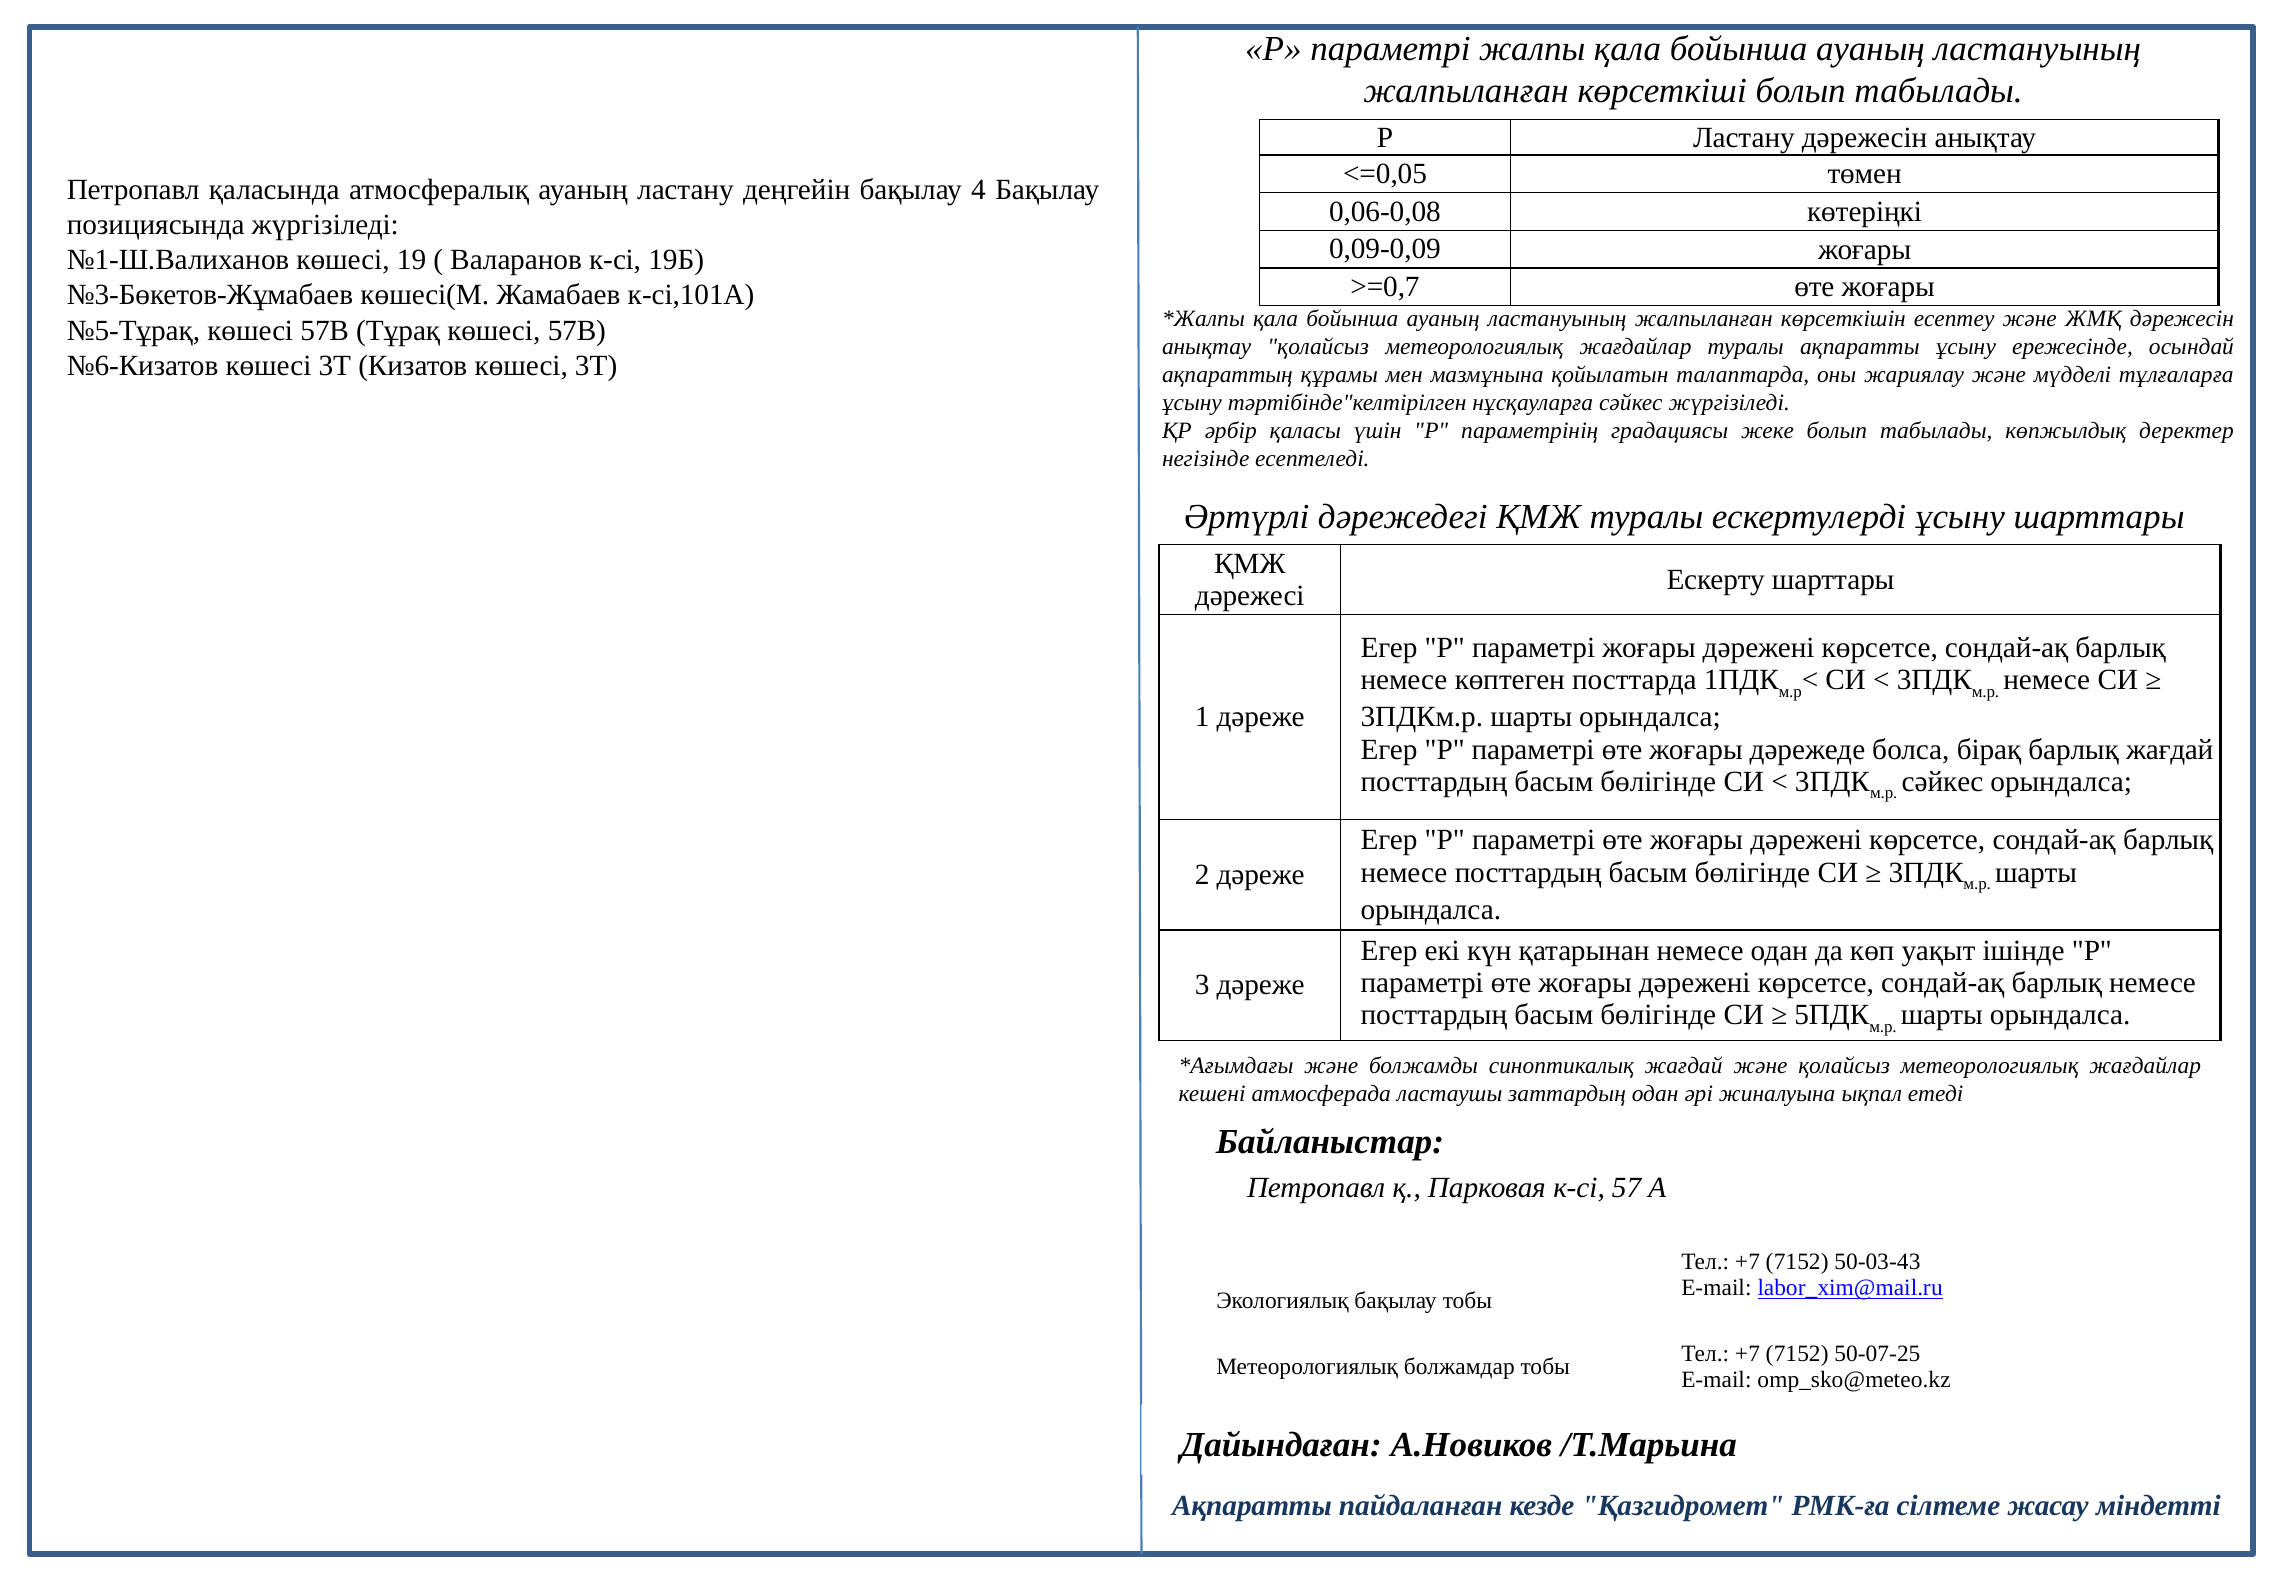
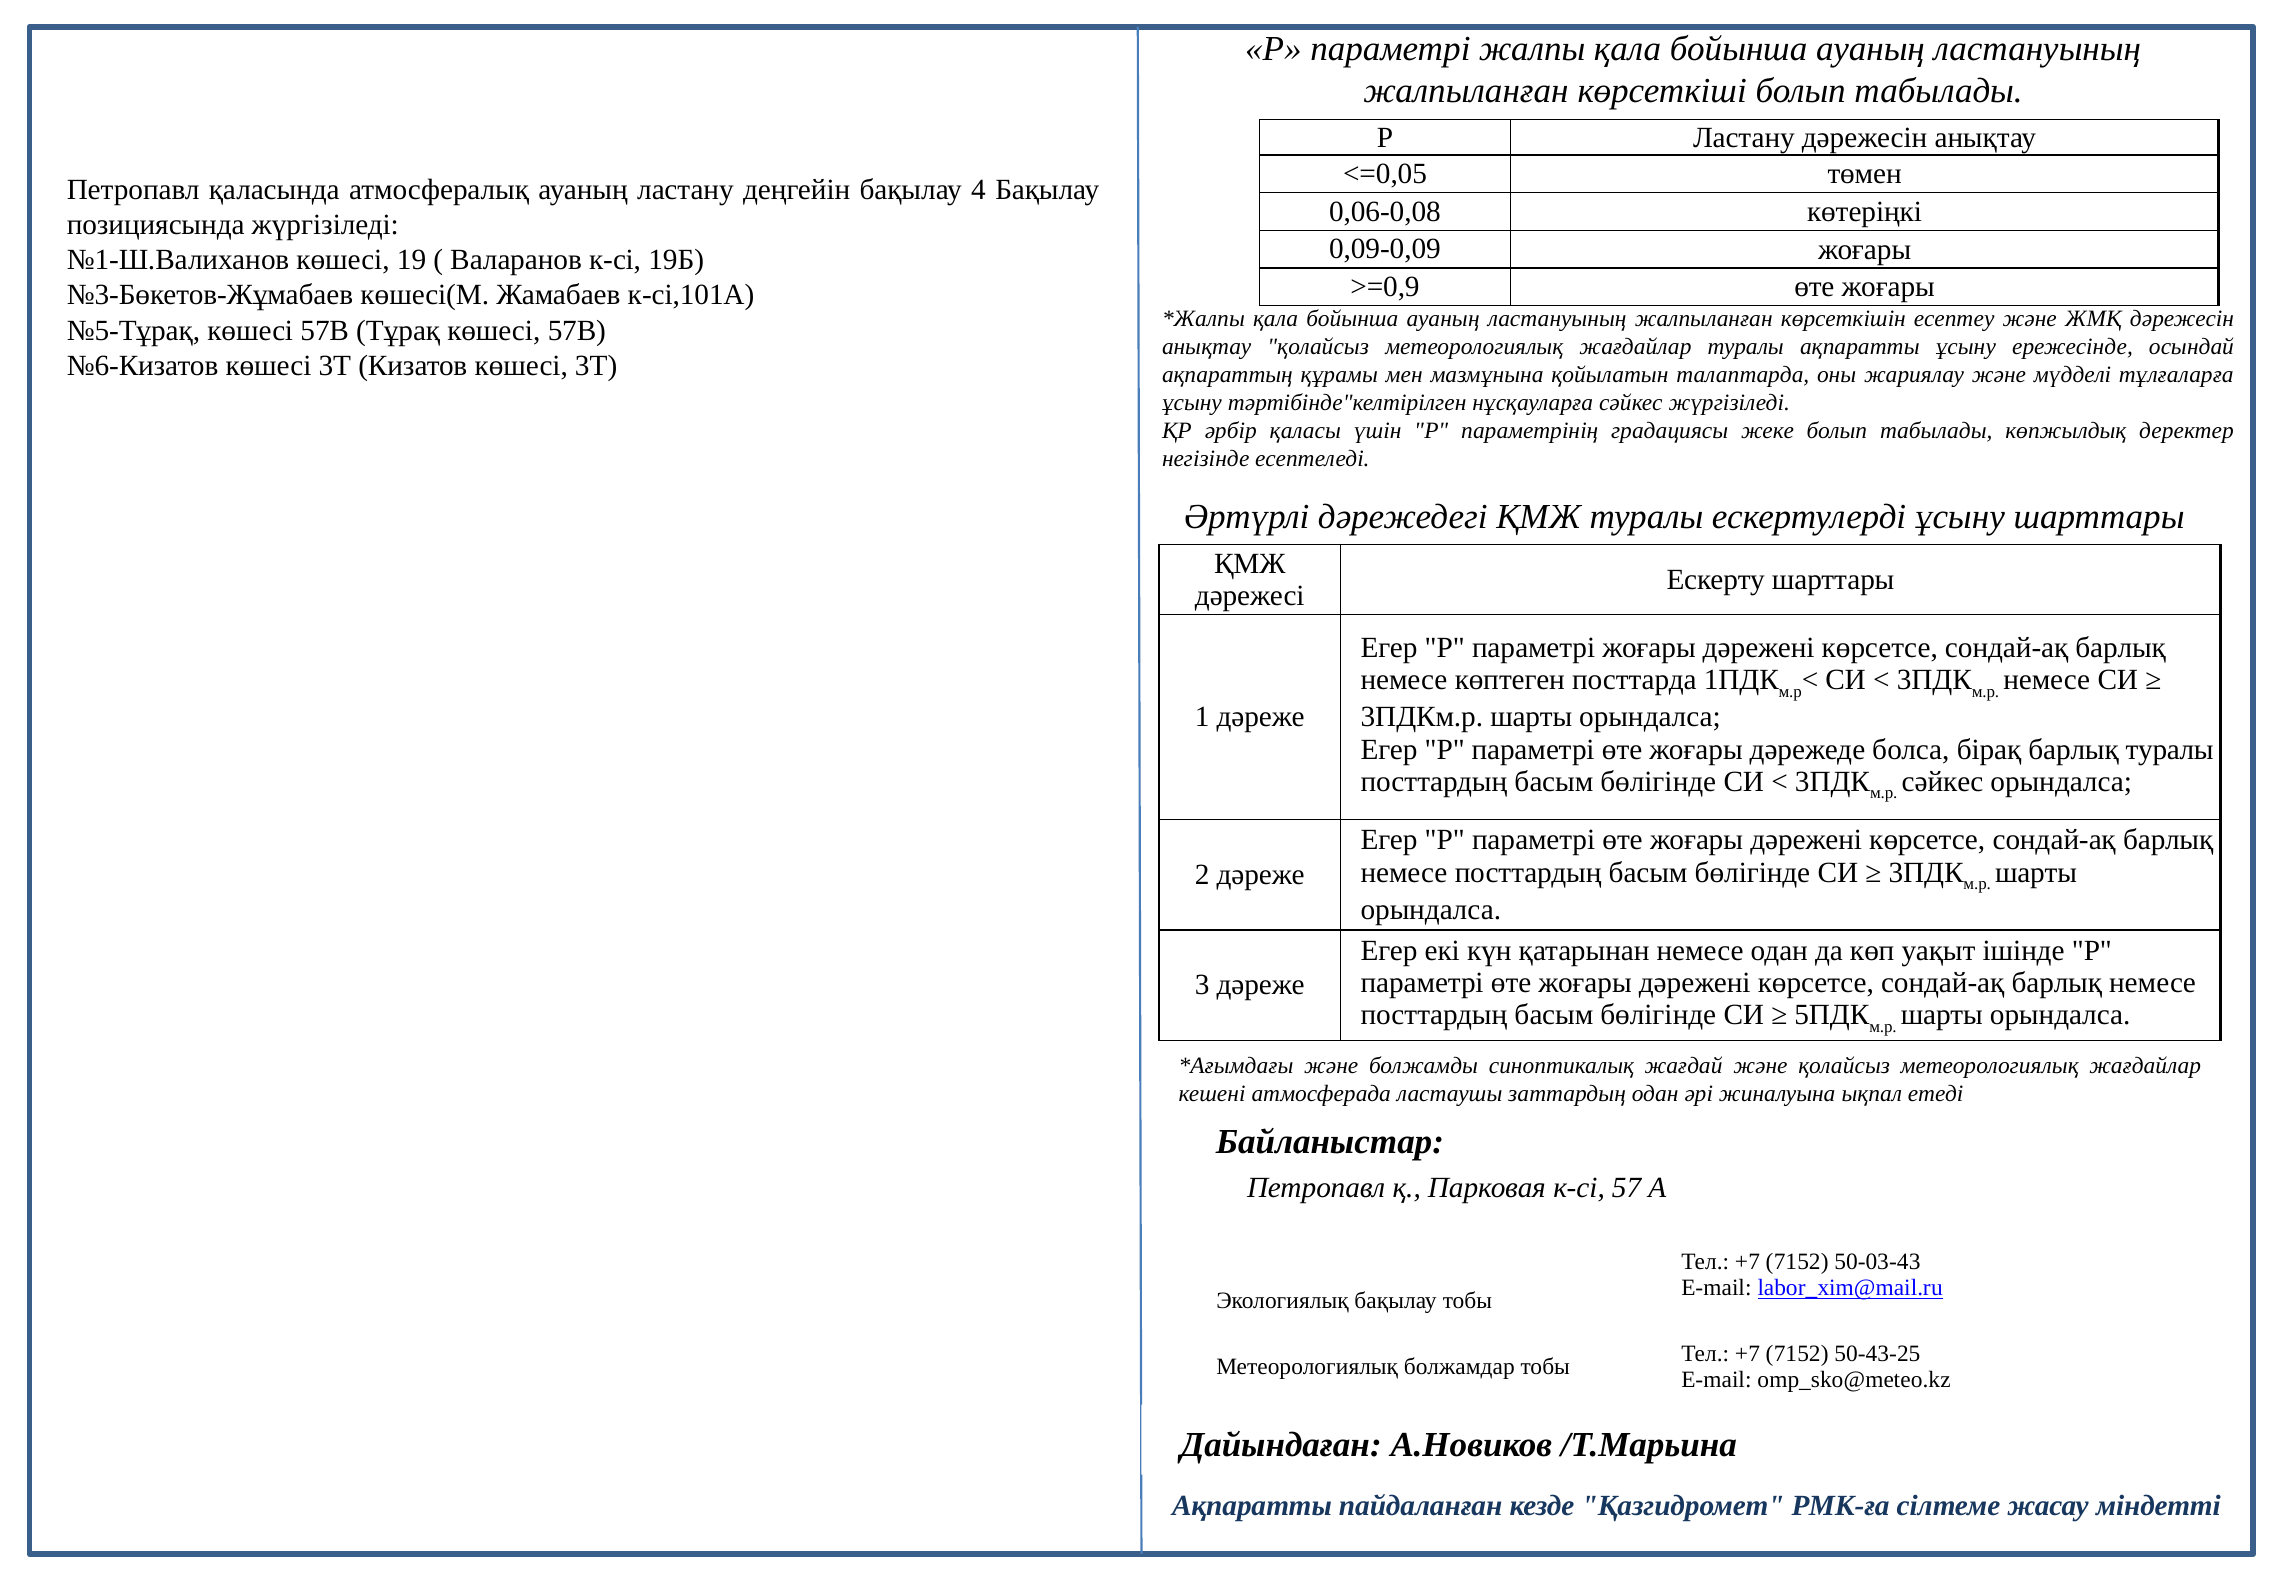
>=0,7: >=0,7 -> >=0,9 (1385, 287)
барлық жағдай: жағдай -> туралы (2170, 749)
50-07-25: 50-07-25 -> 50-43-25 (1877, 1353)
